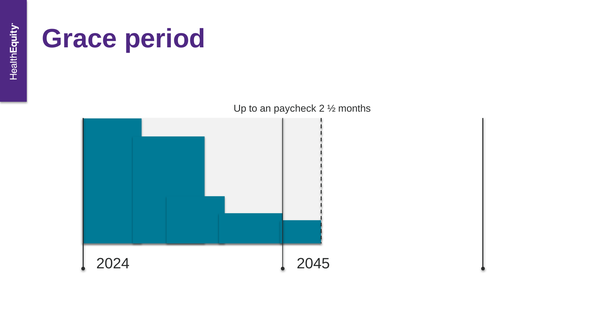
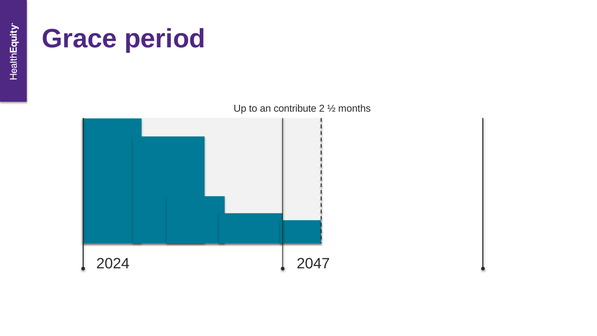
paycheck: paycheck -> contribute (295, 109)
2045: 2045 -> 2047 (313, 263)
